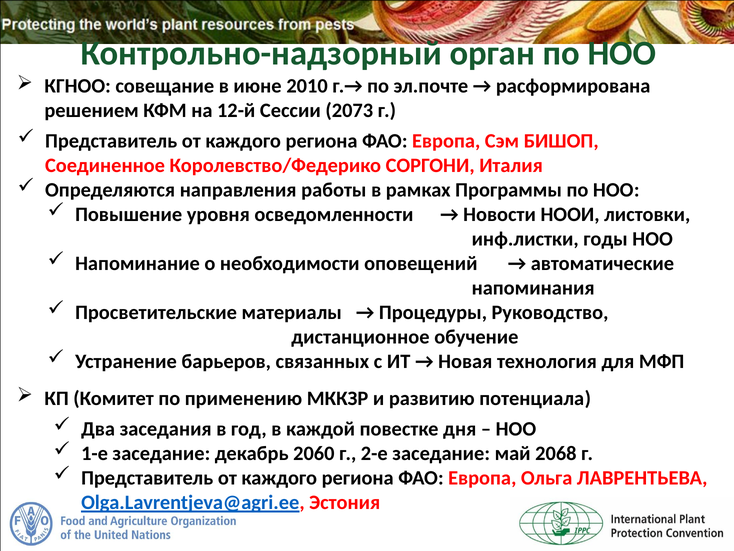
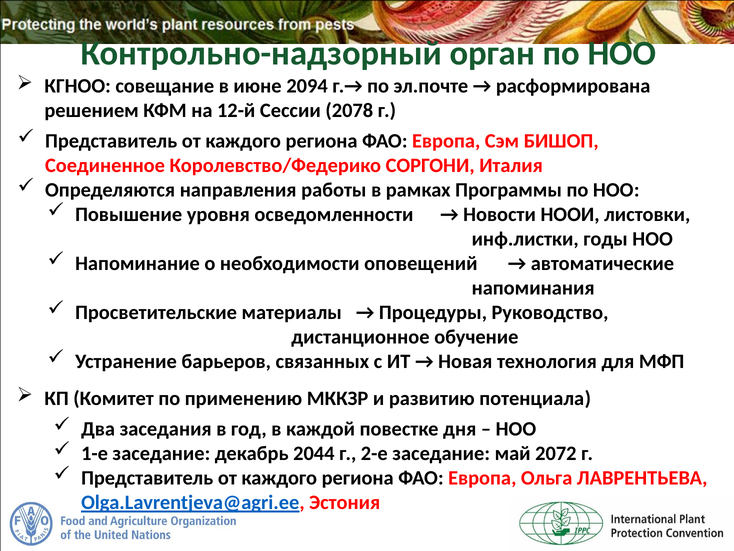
2010: 2010 -> 2094 (307, 86)
2073: 2073 -> 2078 (349, 111)
2060: 2060 -> 2044 (314, 453)
2068: 2068 -> 2072 (556, 453)
